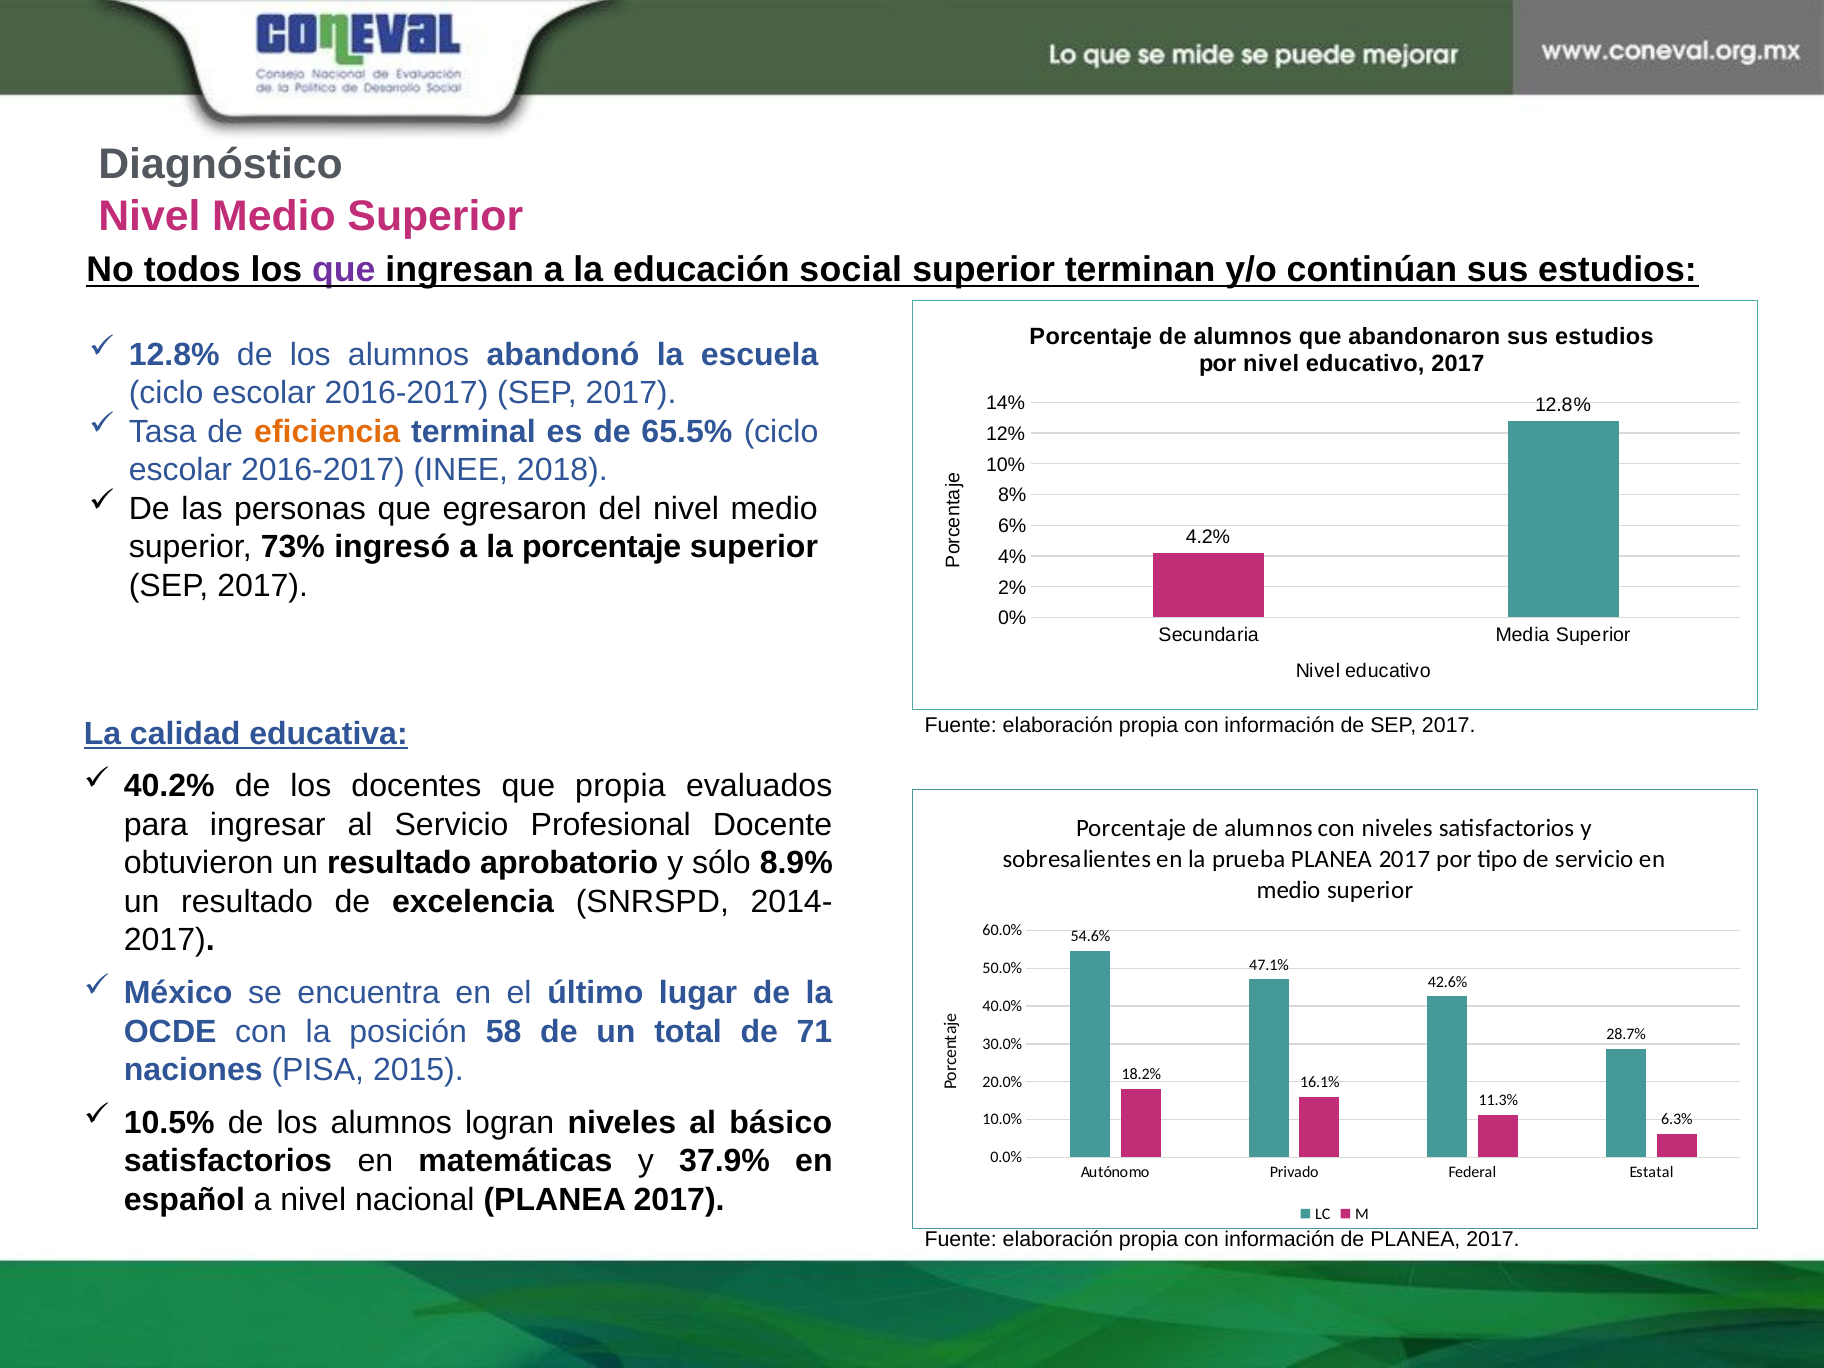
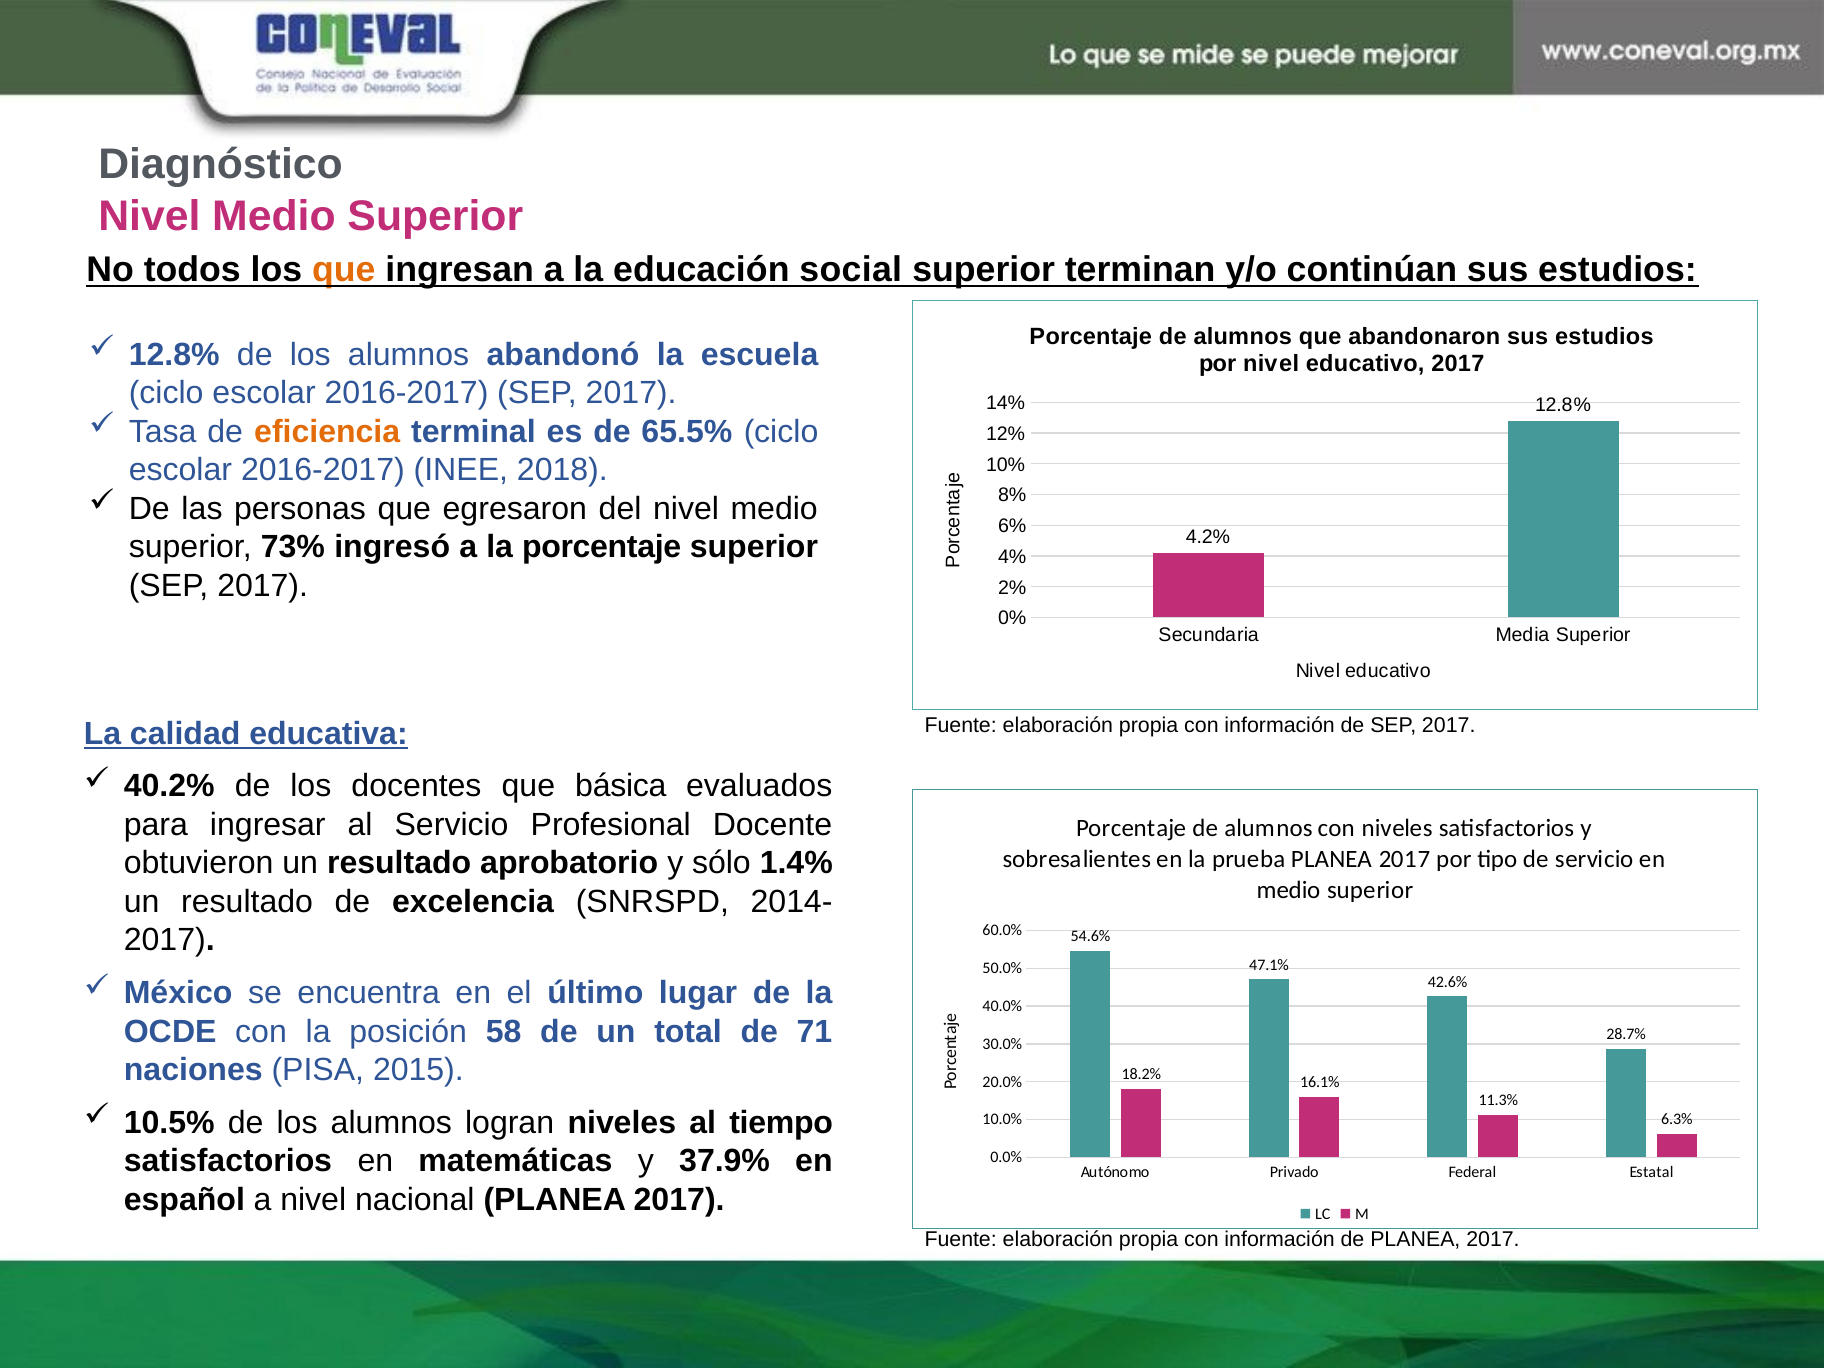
que colour: purple -> orange (344, 270)
que propia: propia -> básica (621, 786)
8.9%: 8.9% -> 1.4% (796, 863)
básico: básico -> tiempo (781, 1123)
